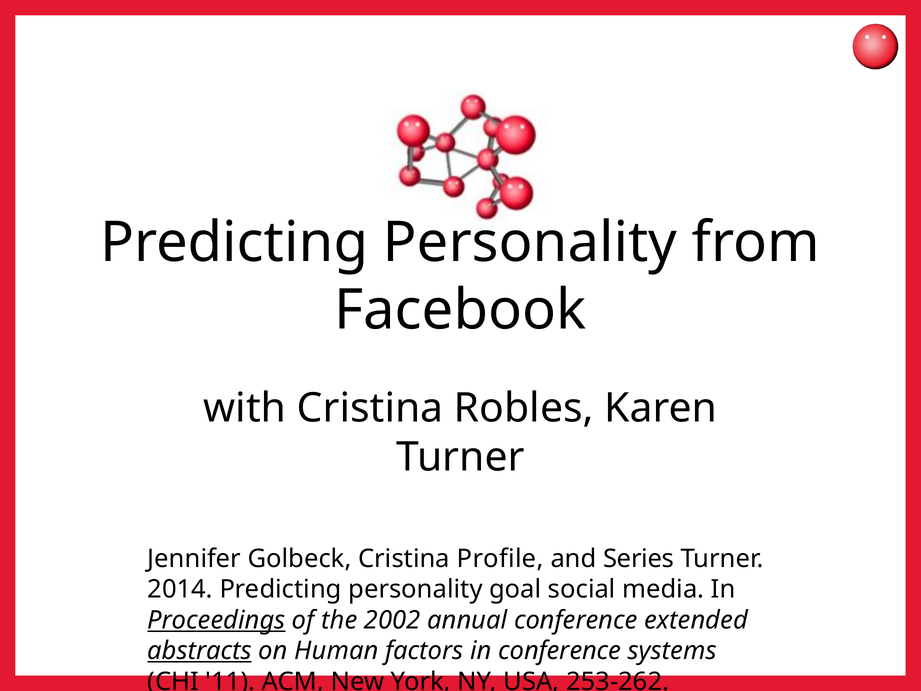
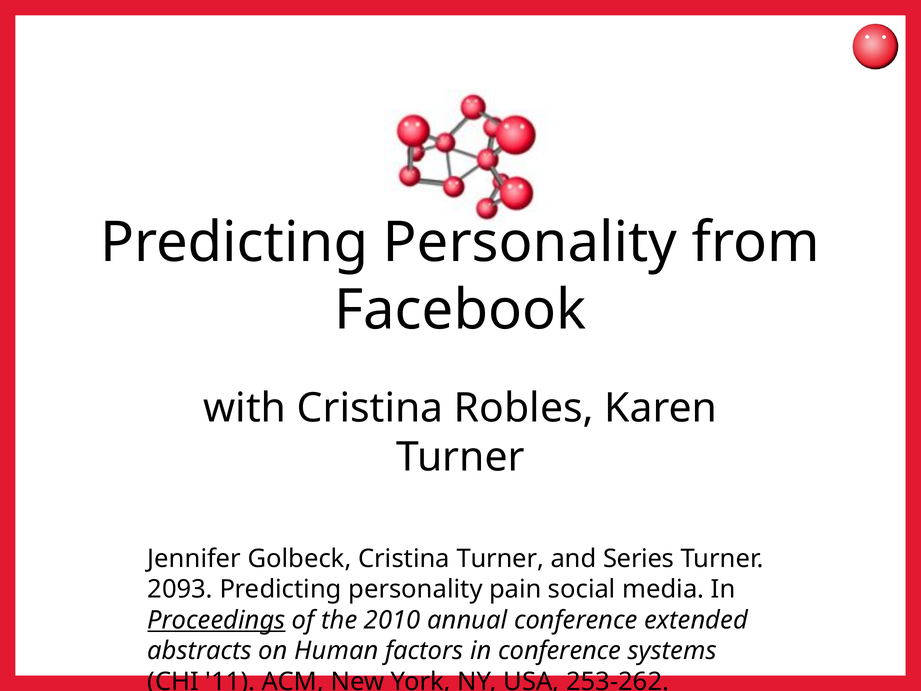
Cristina Profile: Profile -> Turner (500, 559)
2014: 2014 -> 2093 (180, 589)
goal: goal -> pain (515, 589)
2002: 2002 -> 2010 (392, 620)
abstracts underline: present -> none (200, 651)
